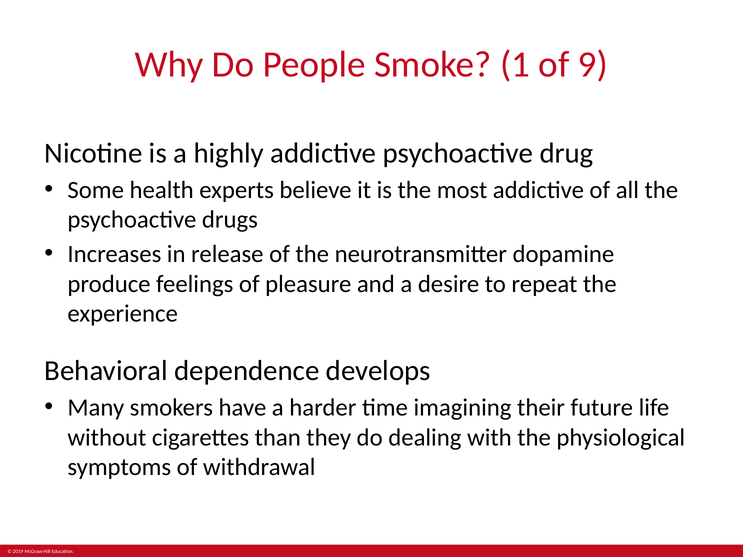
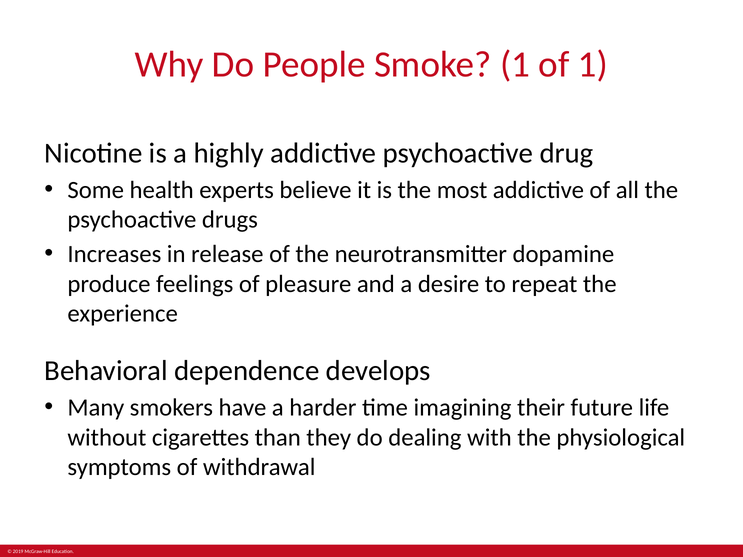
of 9: 9 -> 1 (593, 65)
